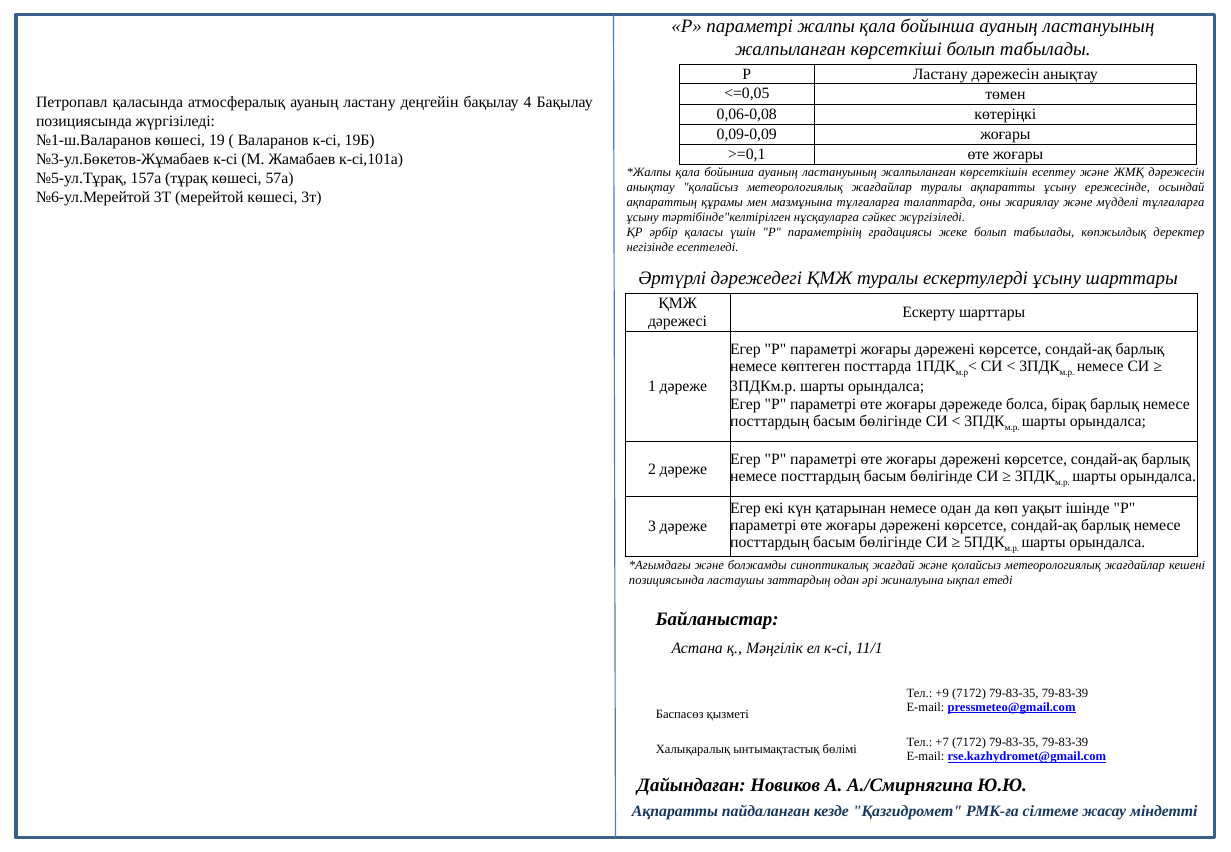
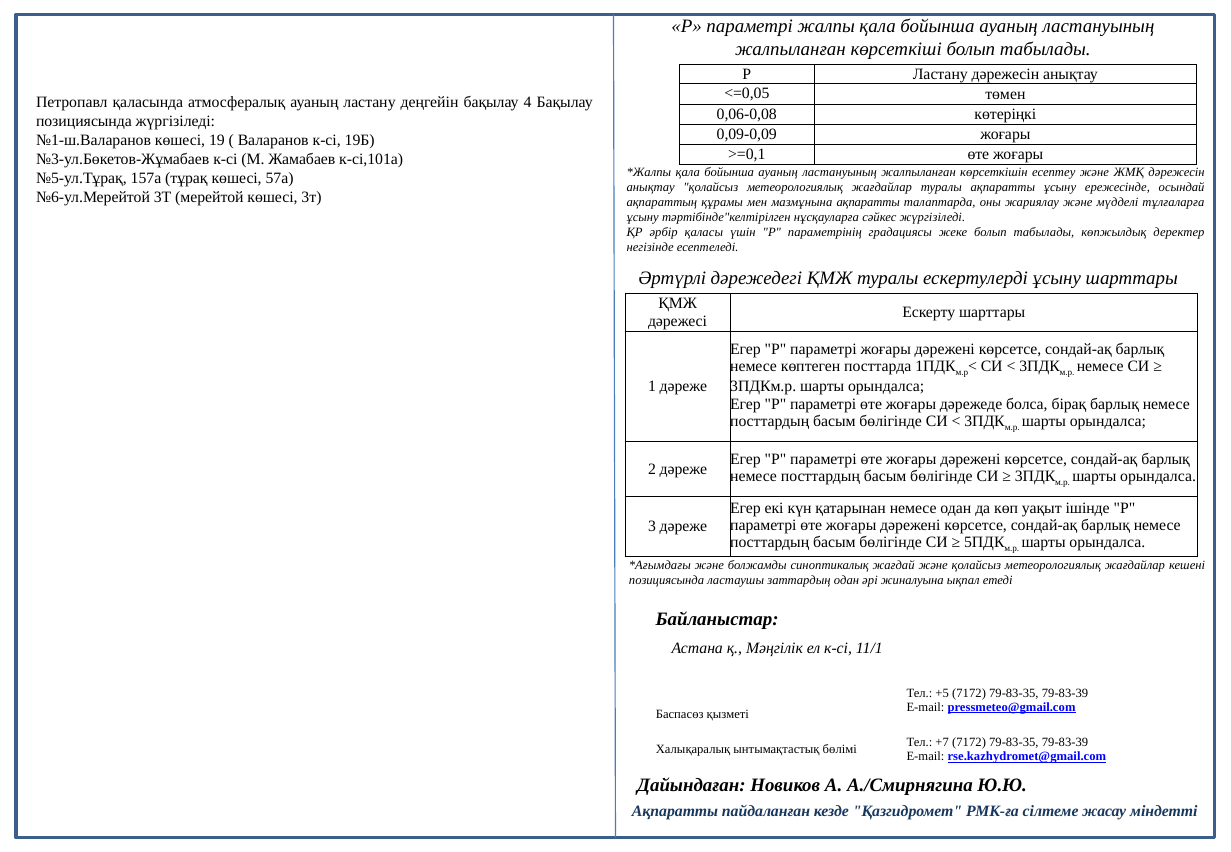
мазмұнына тұлғаларға: тұлғаларға -> ақпаратты (868, 202)
+9: +9 -> +5 (942, 693)
